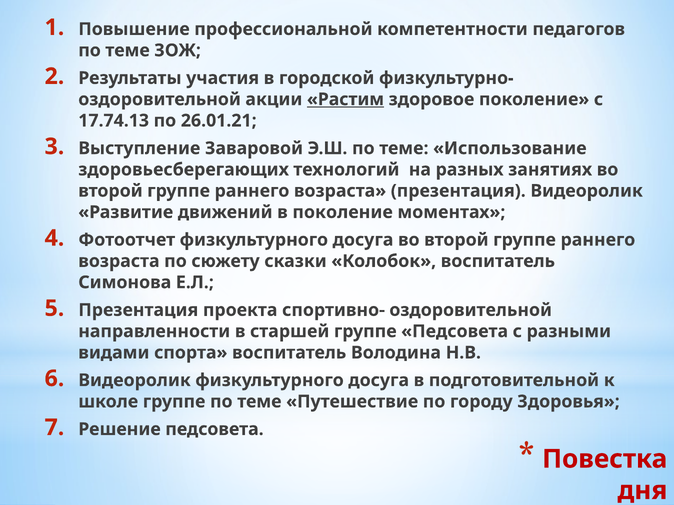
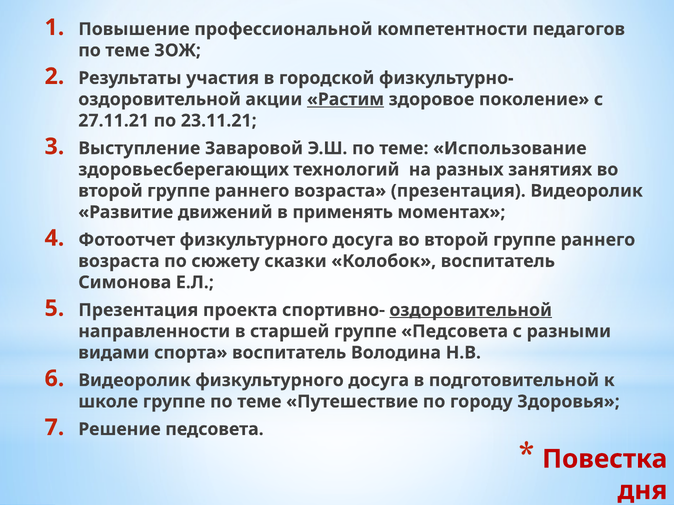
17.74.13: 17.74.13 -> 27.11.21 (114, 121)
26.01.21: 26.01.21 -> 23.11.21 (219, 121)
в поколение: поколение -> применять (343, 212)
оздоровительной underline: none -> present (471, 310)
